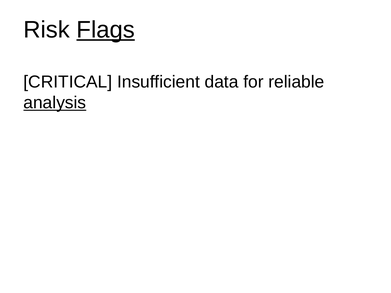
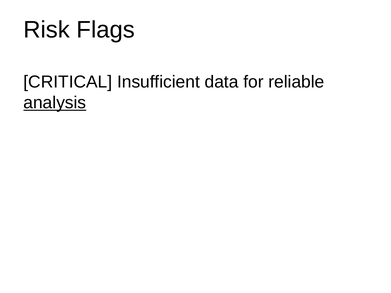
Flags underline: present -> none (106, 30)
